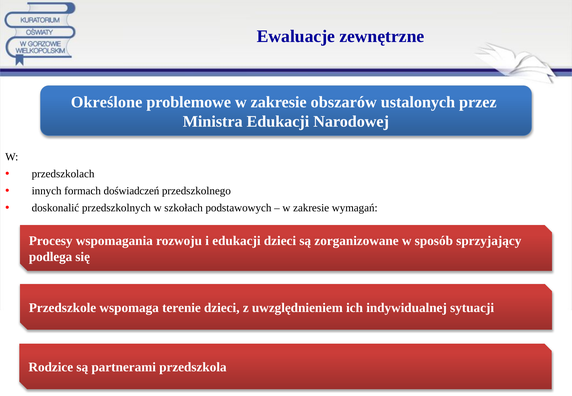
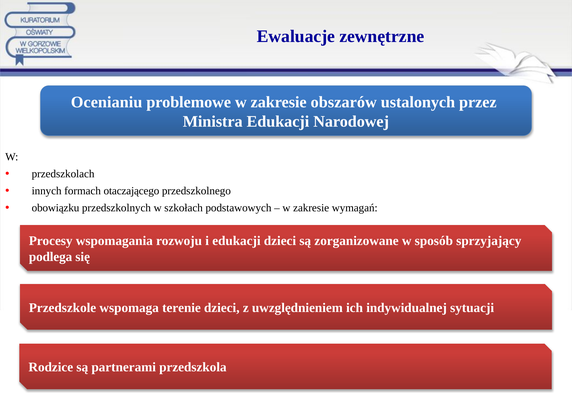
Określone: Określone -> Ocenianiu (107, 102)
doświadczeń: doświadczeń -> otaczającego (131, 191)
doskonalić: doskonalić -> obowiązku (55, 208)
